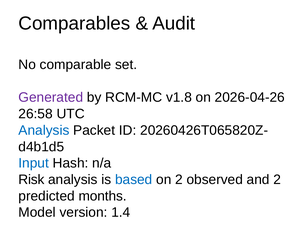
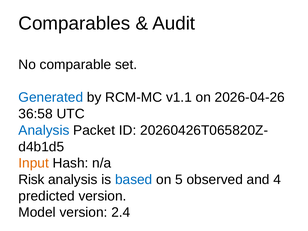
Generated colour: purple -> blue (51, 97)
v1.8: v1.8 -> v1.1 (179, 97)
26:58: 26:58 -> 36:58 (36, 114)
Input colour: blue -> orange (34, 163)
on 2: 2 -> 5 (179, 180)
and 2: 2 -> 4 (277, 180)
predicted months: months -> version (102, 196)
1.4: 1.4 -> 2.4 (121, 212)
